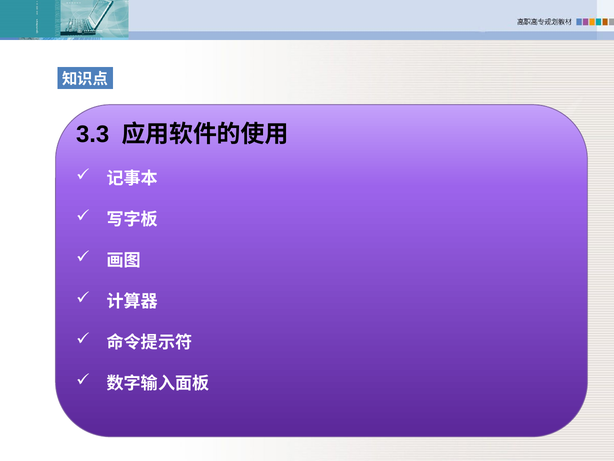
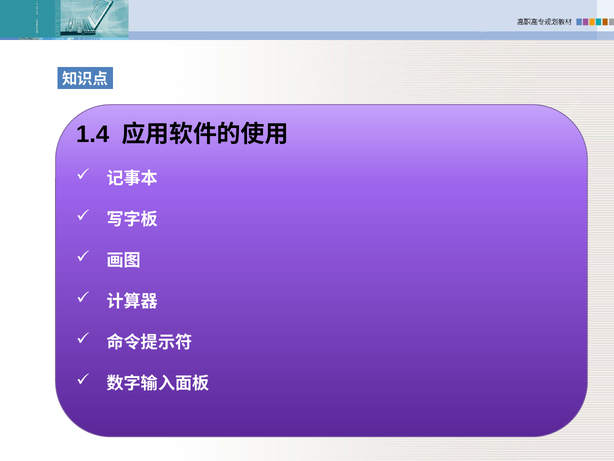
3.3: 3.3 -> 1.4 (93, 134)
